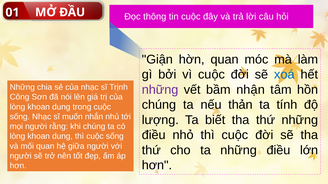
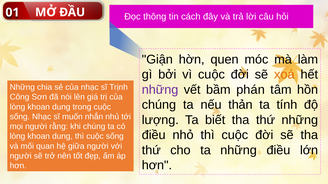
tin cuộc: cuộc -> cách (191, 17)
hờn quan: quan -> quen (225, 60)
xoá colour: blue -> orange (284, 75)
nhận: nhận -> phán (251, 90)
